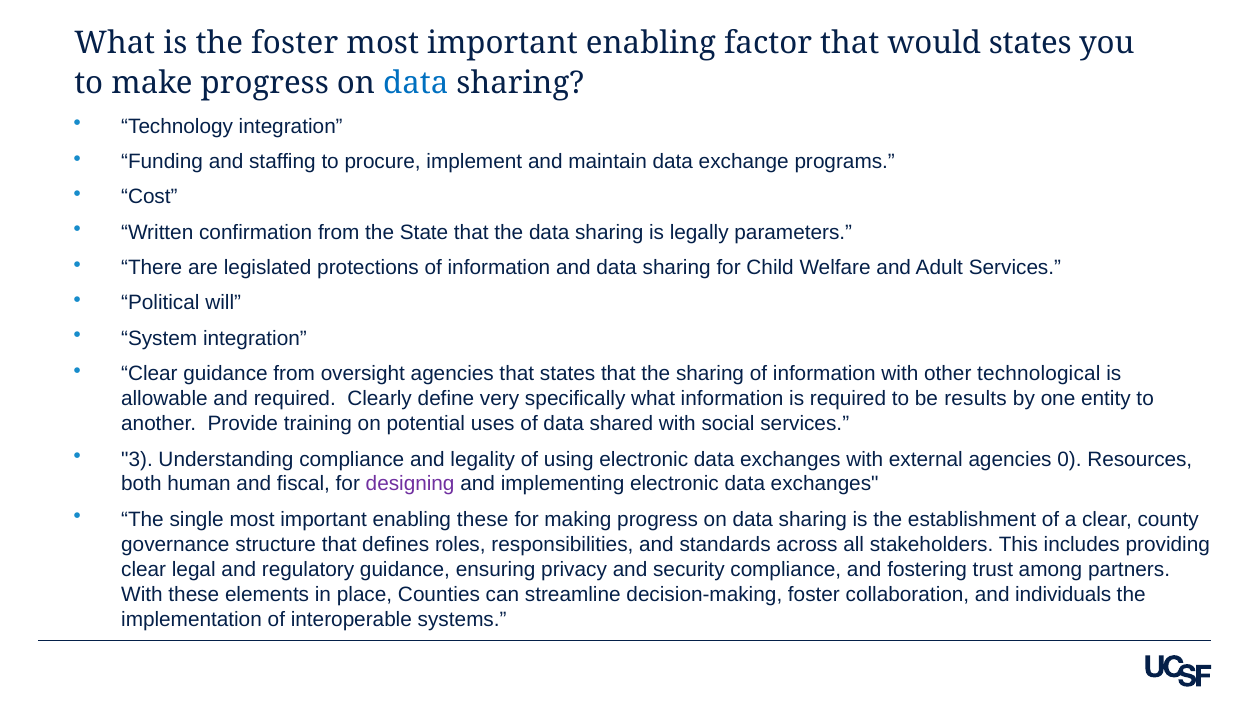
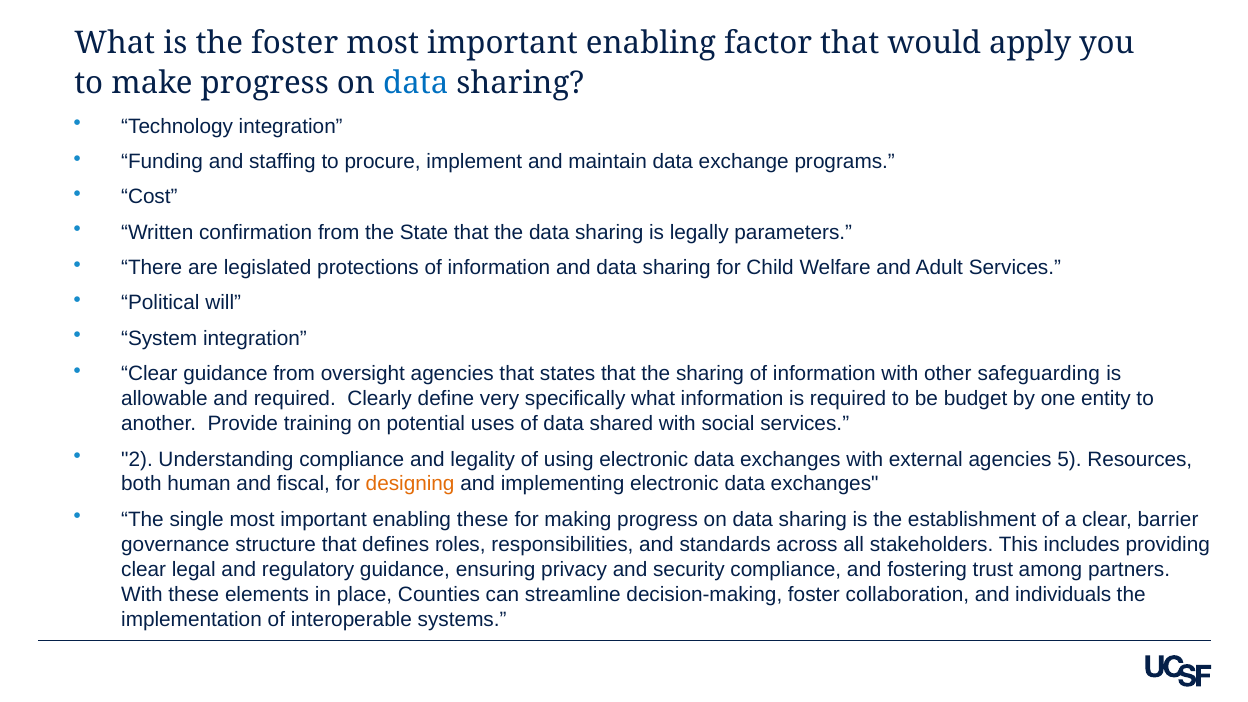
would states: states -> apply (1030, 43)
technological: technological -> safeguarding (1039, 374)
results: results -> budget (976, 399)
3: 3 -> 2 (137, 459)
0: 0 -> 5 (1069, 459)
designing colour: purple -> orange (410, 484)
county: county -> barrier (1168, 520)
